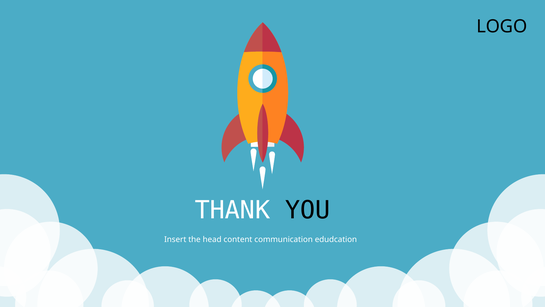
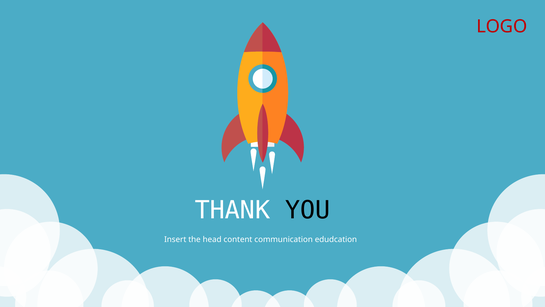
LOGO colour: black -> red (502, 26)
